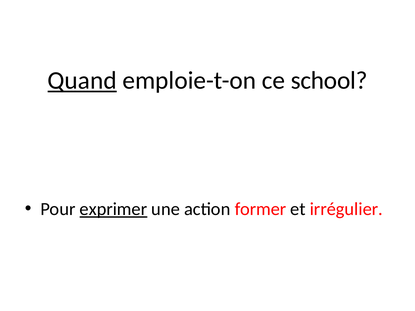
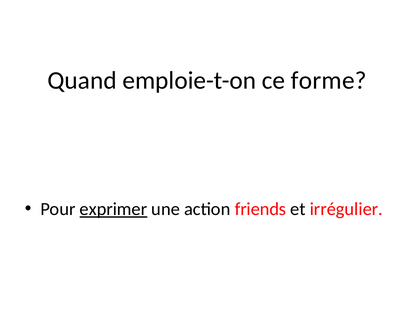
Quand underline: present -> none (82, 81)
school: school -> forme (329, 81)
former: former -> friends (261, 209)
